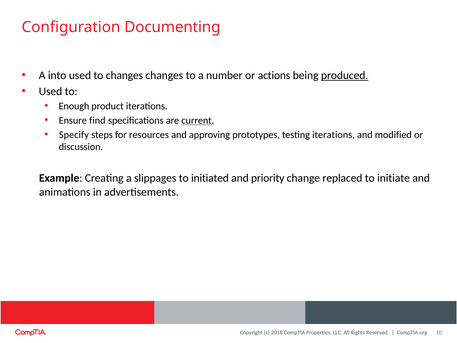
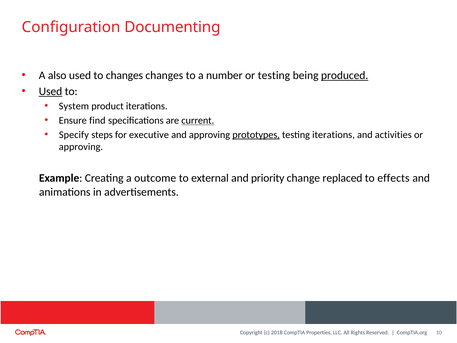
into: into -> also (57, 75)
or actions: actions -> testing (274, 75)
Used underline: none -> present (51, 91)
Enough: Enough -> System (74, 106)
resources: resources -> executive (149, 135)
prototypes underline: none -> present (256, 135)
modified: modified -> activities (393, 135)
discussion: discussion -> approving (81, 147)
slippages: slippages -> outcome (155, 178)
initiated: initiated -> external (210, 178)
initiate: initiate -> effects (393, 178)
